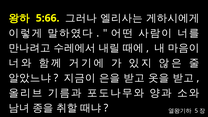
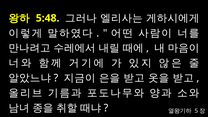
5:66: 5:66 -> 5:48 (48, 18)
